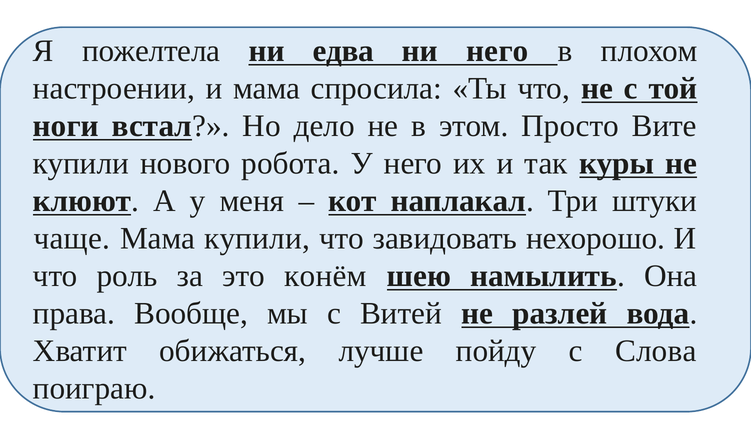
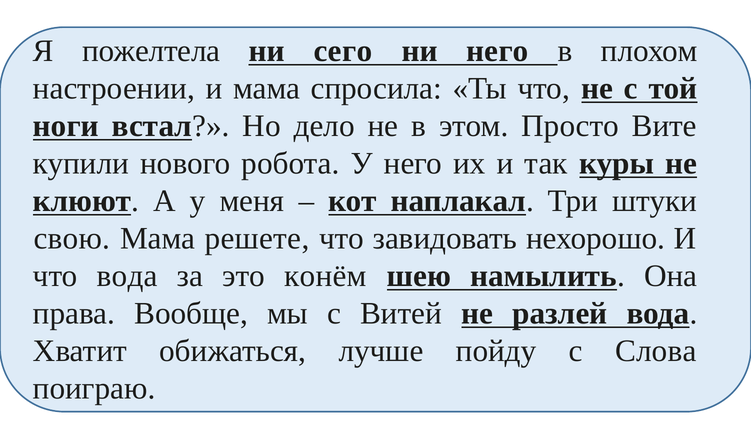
едва: едва -> сего (343, 51)
чаще: чаще -> свою (72, 239)
Мама купили: купили -> решете (257, 239)
что роль: роль -> вода (127, 276)
